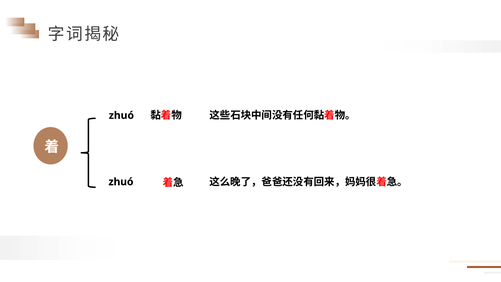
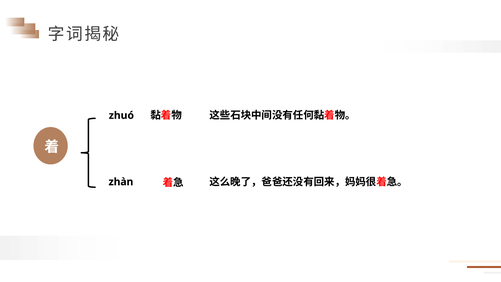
zhuó: zhuó -> zhàn (121, 182)
